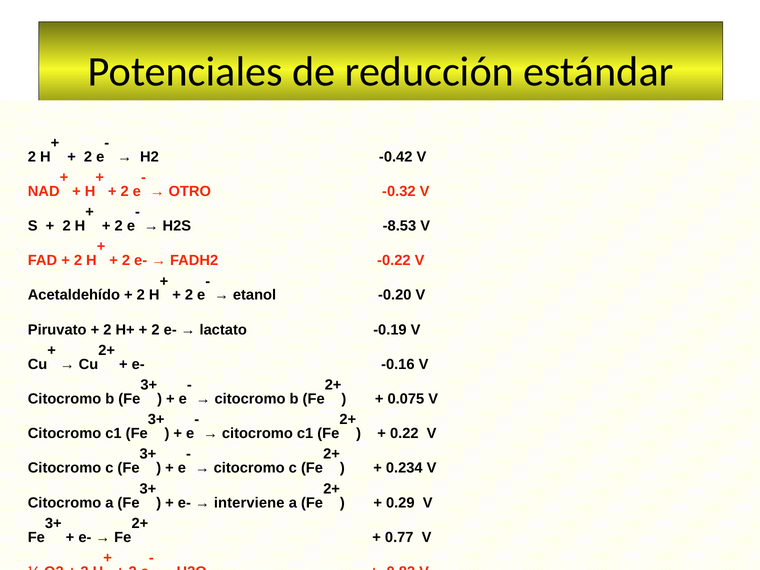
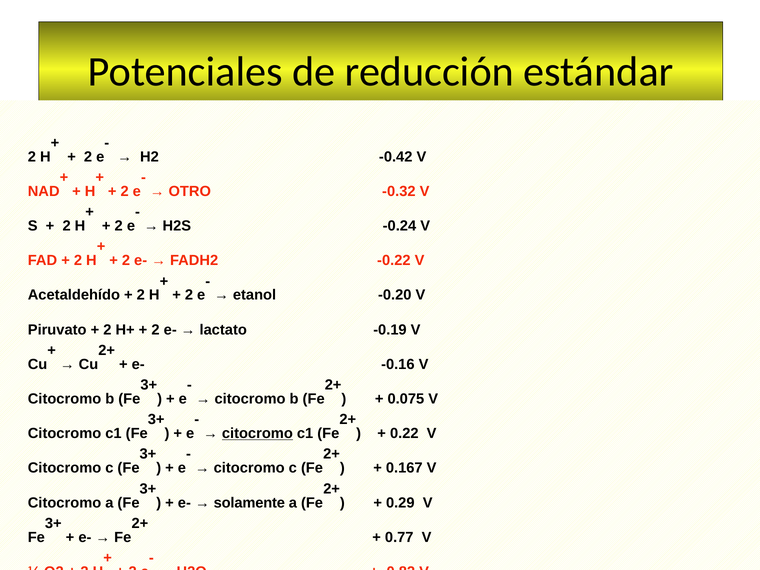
-8.53: -8.53 -> -0.24 (399, 226)
citocromo underline: none -> present (257, 433)
0.234: 0.234 -> 0.167 (404, 468)
interviene: interviene -> solamente (249, 503)
